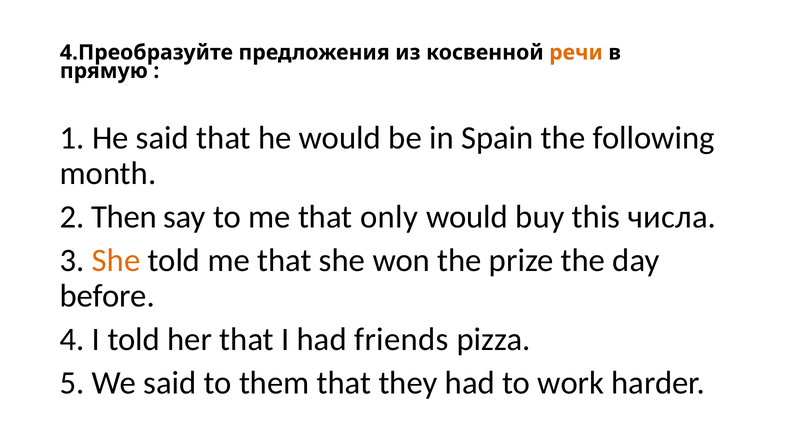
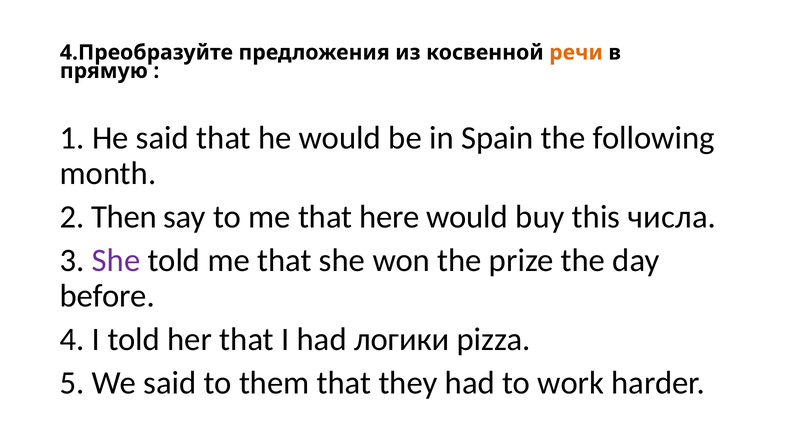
only: only -> here (389, 217)
She colour: orange -> purple (116, 260)
friends: friends -> логики (402, 339)
